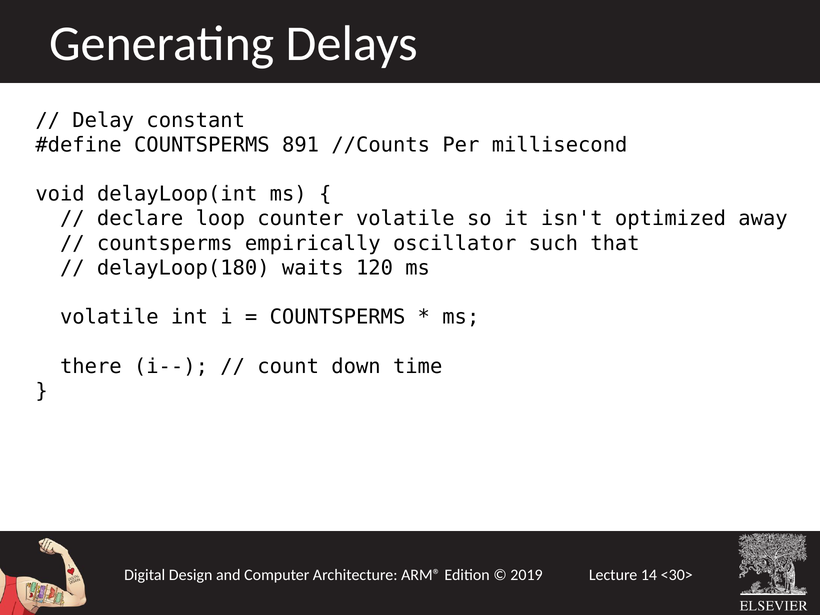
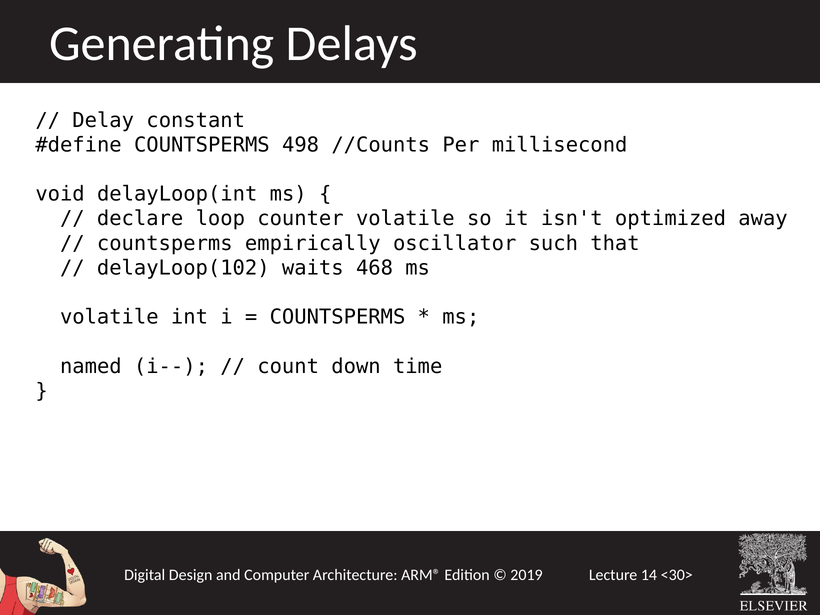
891: 891 -> 498 (301, 145)
delayLoop(180: delayLoop(180 -> delayLoop(102 (183, 268)
120: 120 -> 468 (374, 268)
there: there -> named (91, 366)
